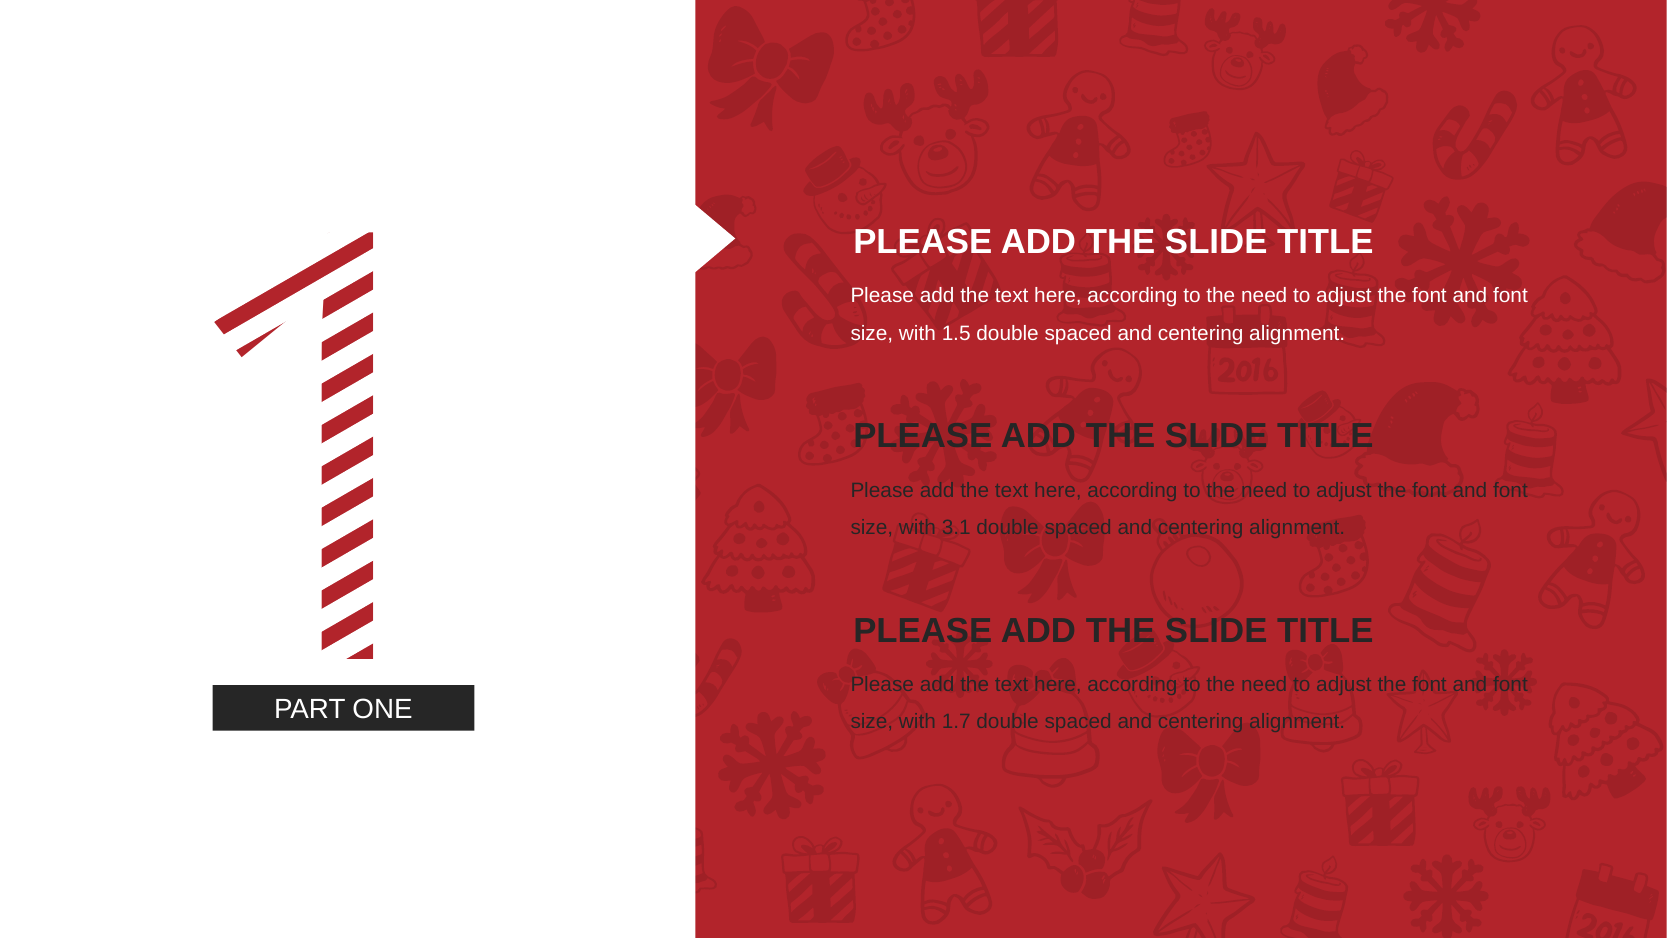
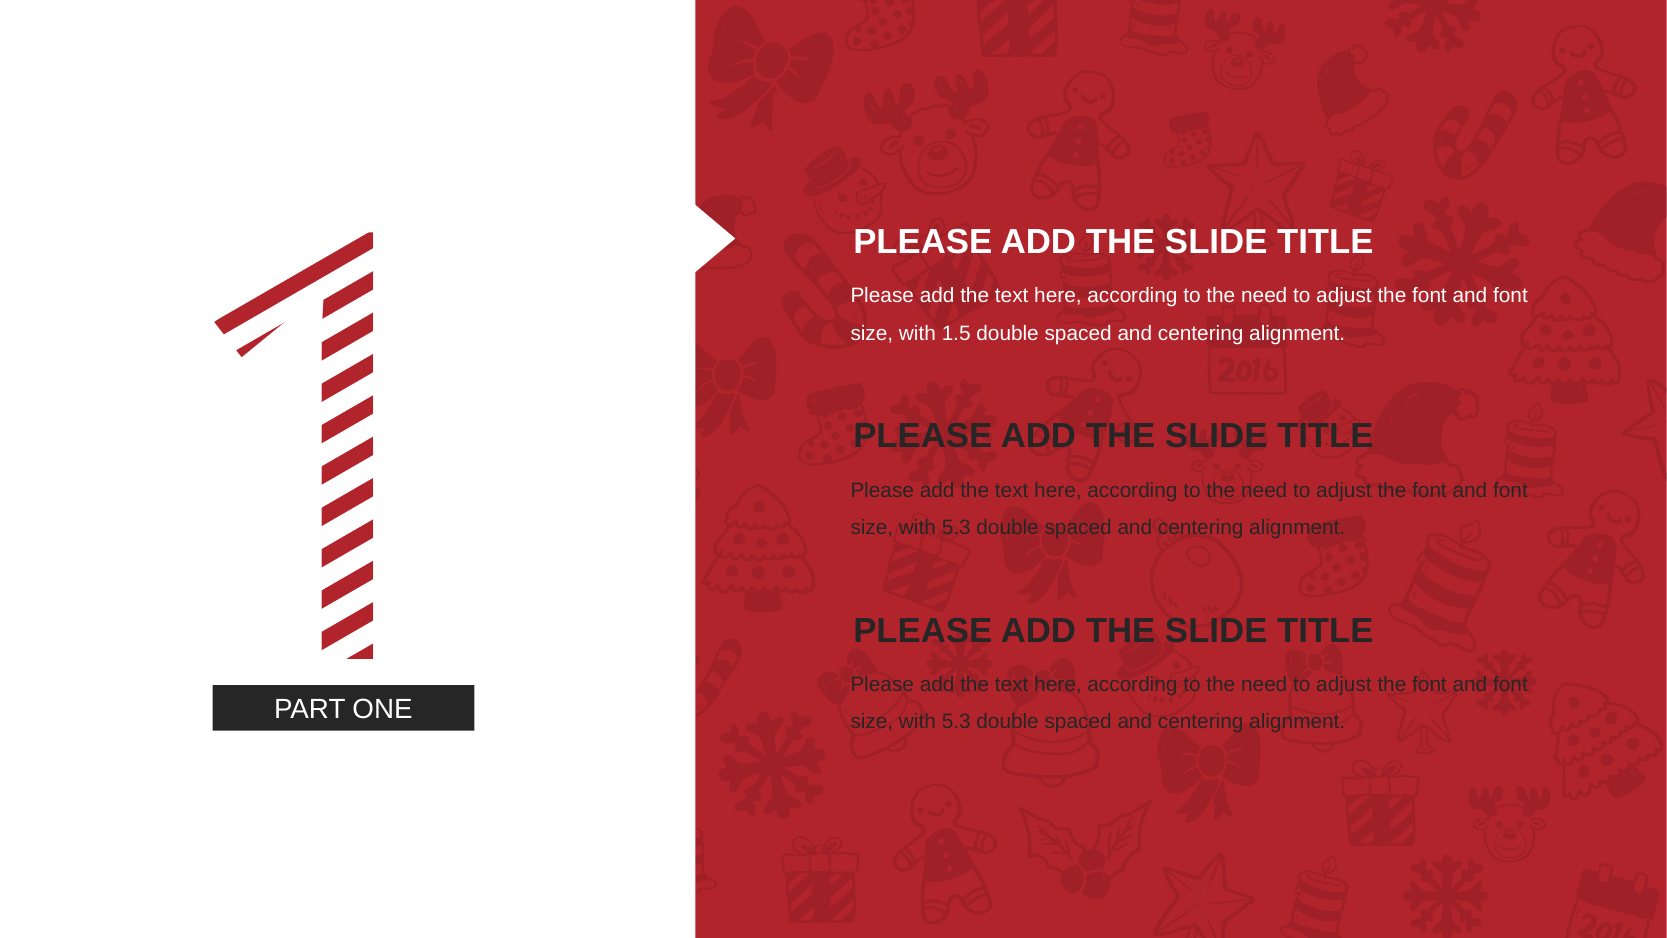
3.1: 3.1 -> 5.3 (956, 528)
1.7: 1.7 -> 5.3 (956, 722)
